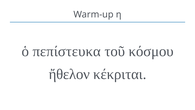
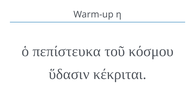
ἤθελον: ἤθελον -> ὕδασιν (69, 74)
